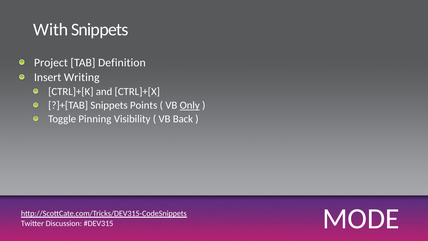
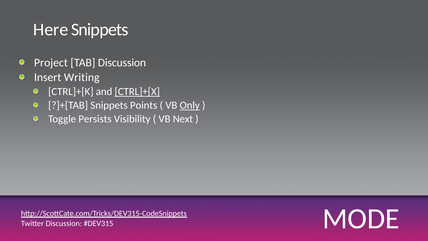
With: With -> Here (51, 29)
TAB Definition: Definition -> Discussion (122, 63)
CTRL]+[X underline: none -> present (137, 92)
Pinning: Pinning -> Persists (95, 119)
Back: Back -> Next (183, 119)
